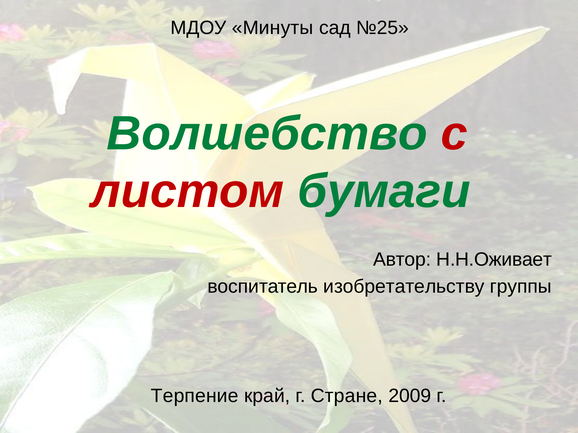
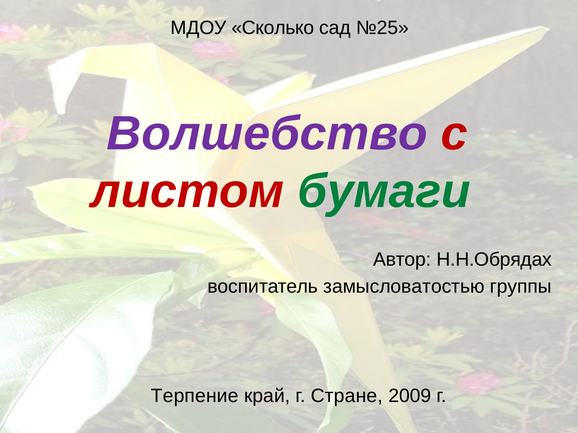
Минуты: Минуты -> Сколько (273, 28)
Волшебство colour: green -> purple (267, 134)
Н.Н.Оживает: Н.Н.Оживает -> Н.Н.Обрядах (494, 260)
изобретательству: изобретательству -> замысловатостью (404, 287)
